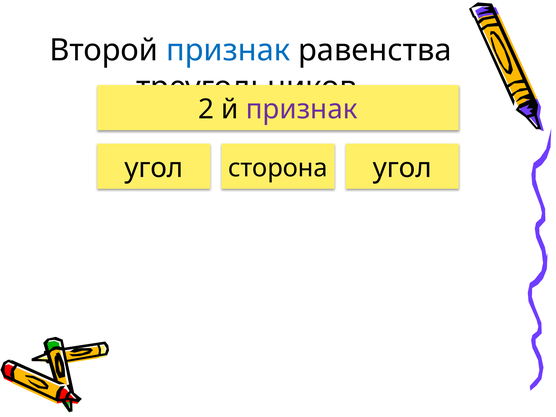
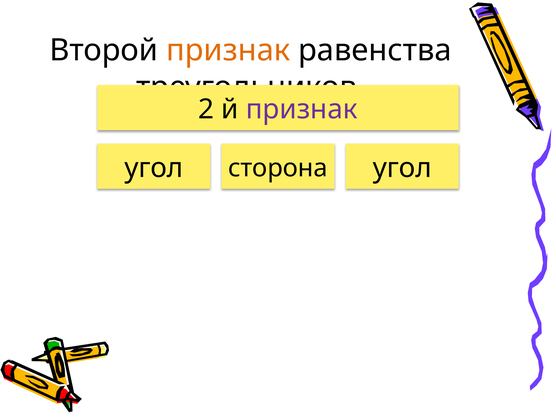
признак colour: blue -> orange (228, 50)
